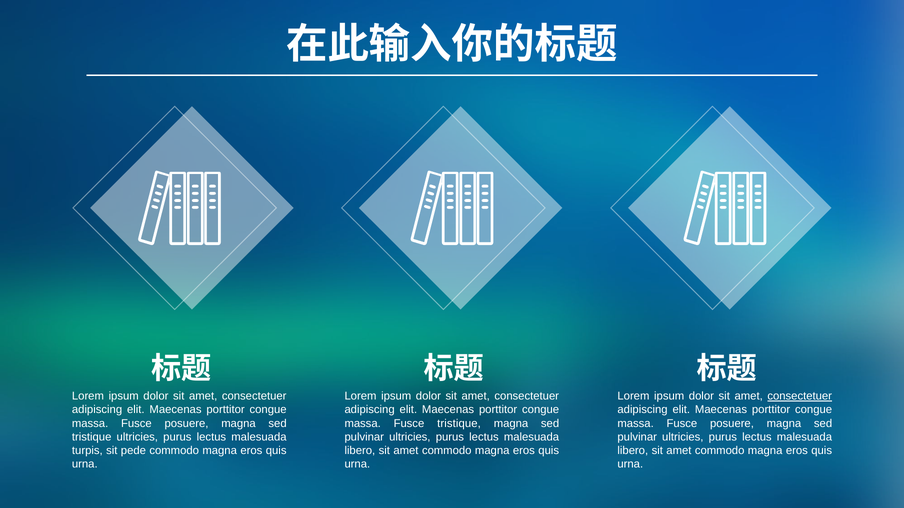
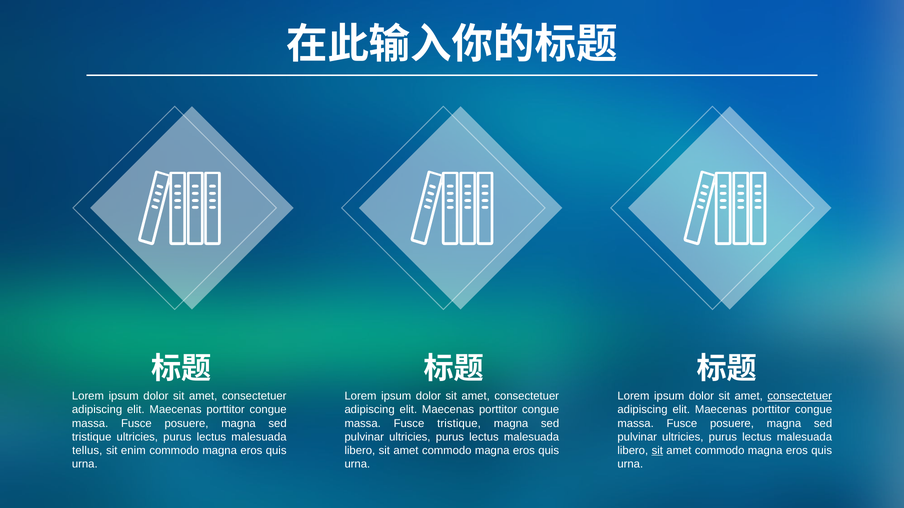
turpis: turpis -> tellus (87, 451)
pede: pede -> enim (133, 451)
sit underline: none -> present (657, 451)
